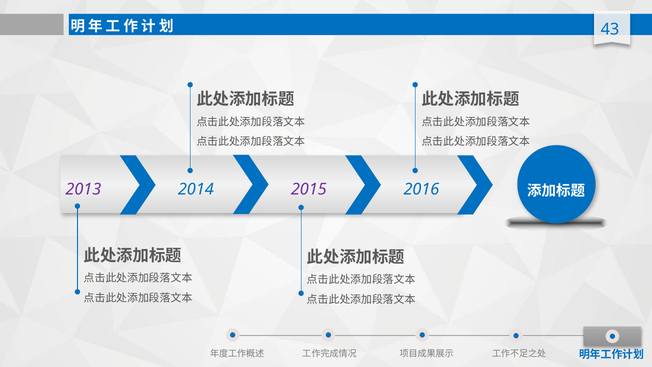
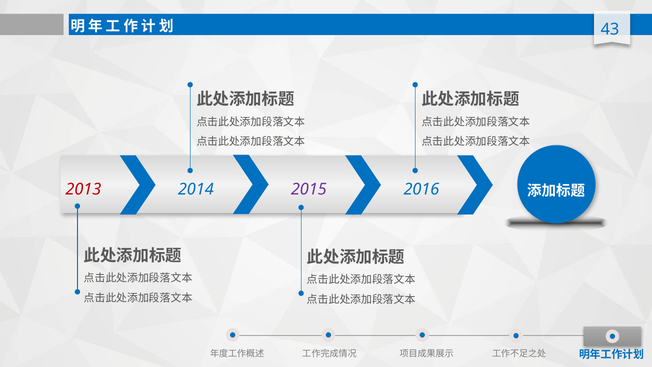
2013 colour: purple -> red (83, 189)
